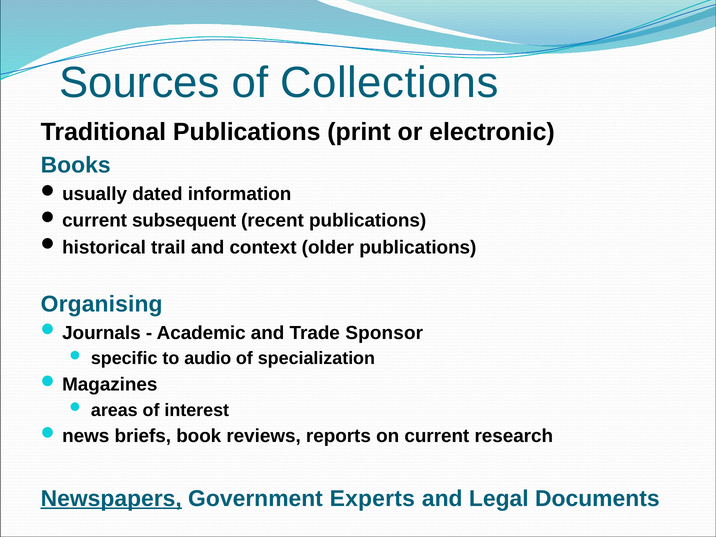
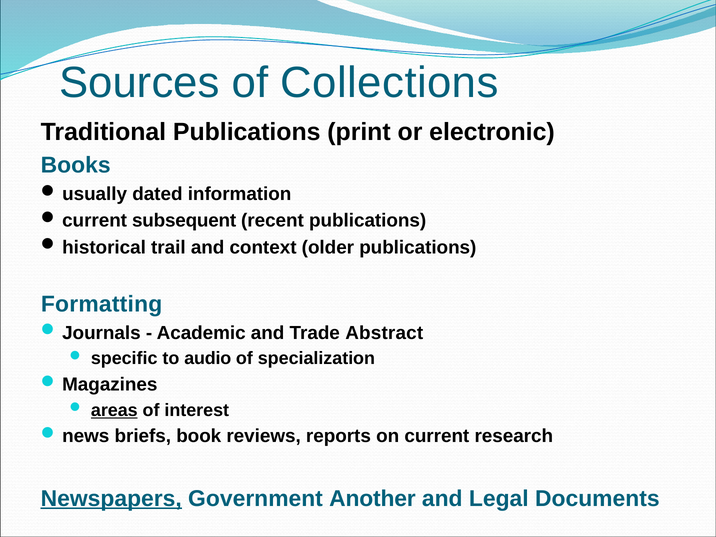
Organising: Organising -> Formatting (102, 304)
Sponsor: Sponsor -> Abstract (384, 333)
areas underline: none -> present (114, 410)
Experts: Experts -> Another (372, 499)
